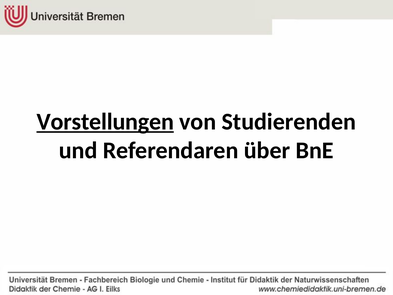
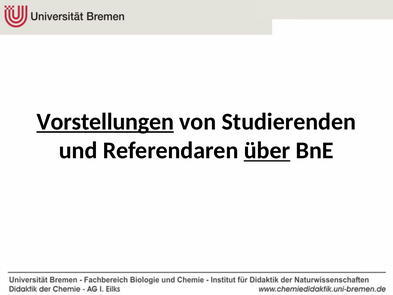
über underline: none -> present (267, 150)
